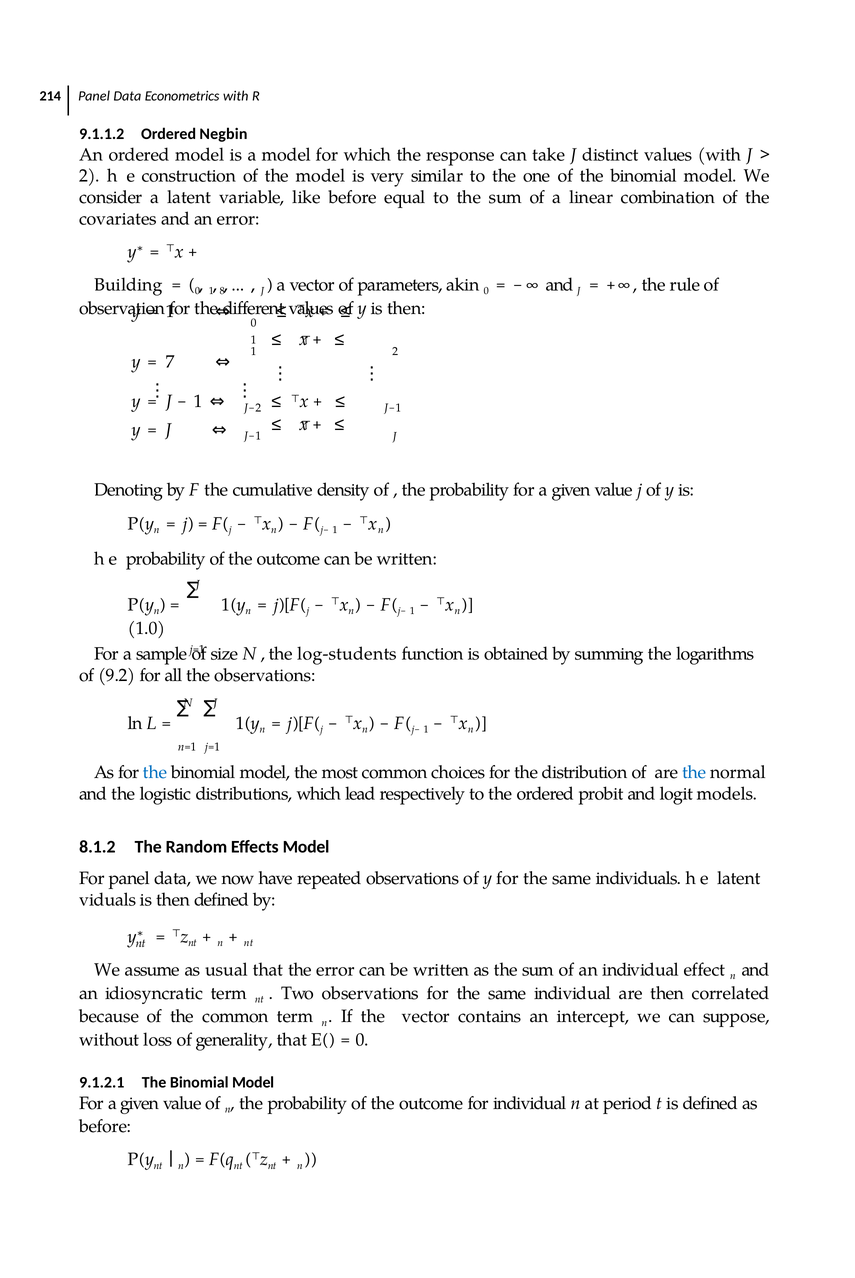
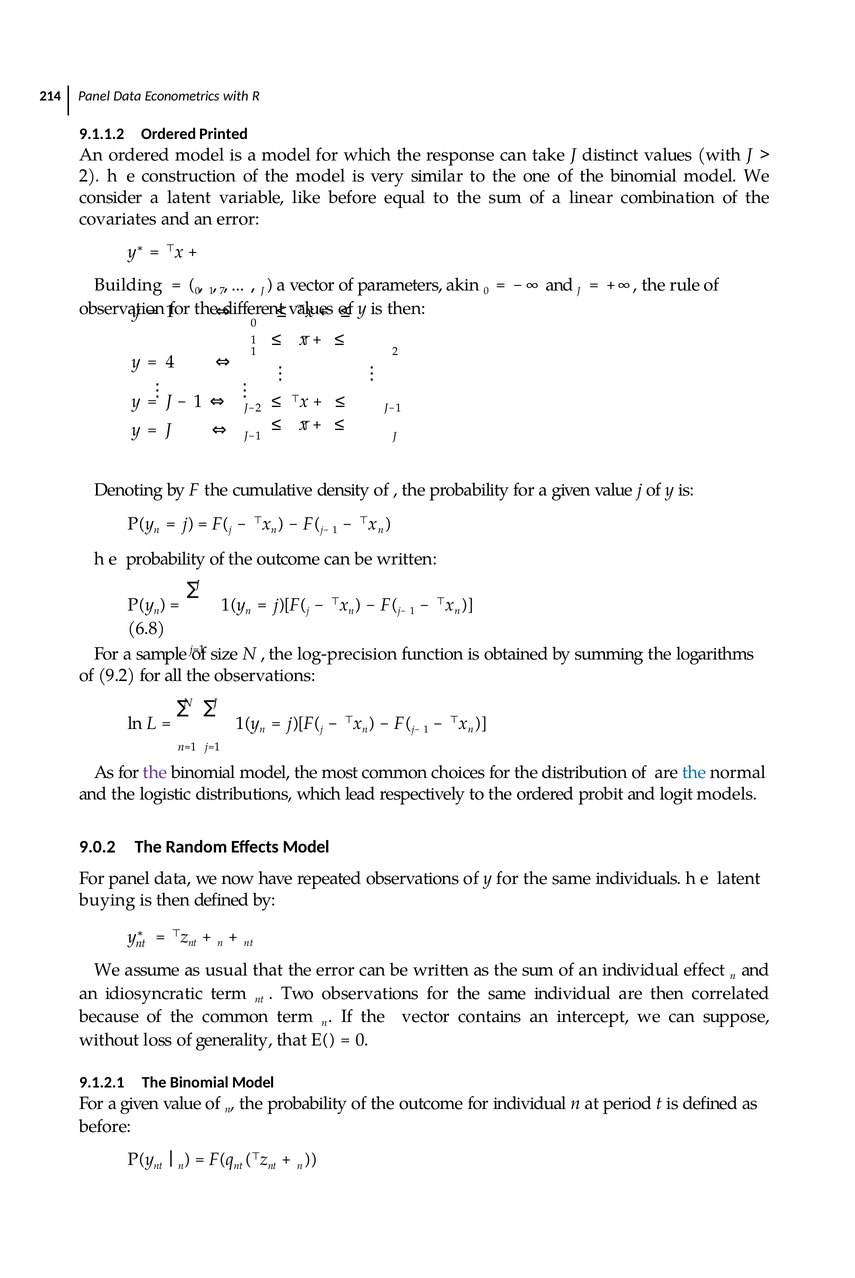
Negbin: Negbin -> Printed (224, 134)
8: 8 -> 7 (222, 291)
7: 7 -> 4 (170, 362)
1.0: 1.0 -> 6.8 (147, 628)
log-students: log-students -> log-precision (347, 653)
the colour: blue -> purple (155, 772)
8.1.2: 8.1.2 -> 9.0.2 (97, 846)
viduals: viduals -> buying (108, 899)
